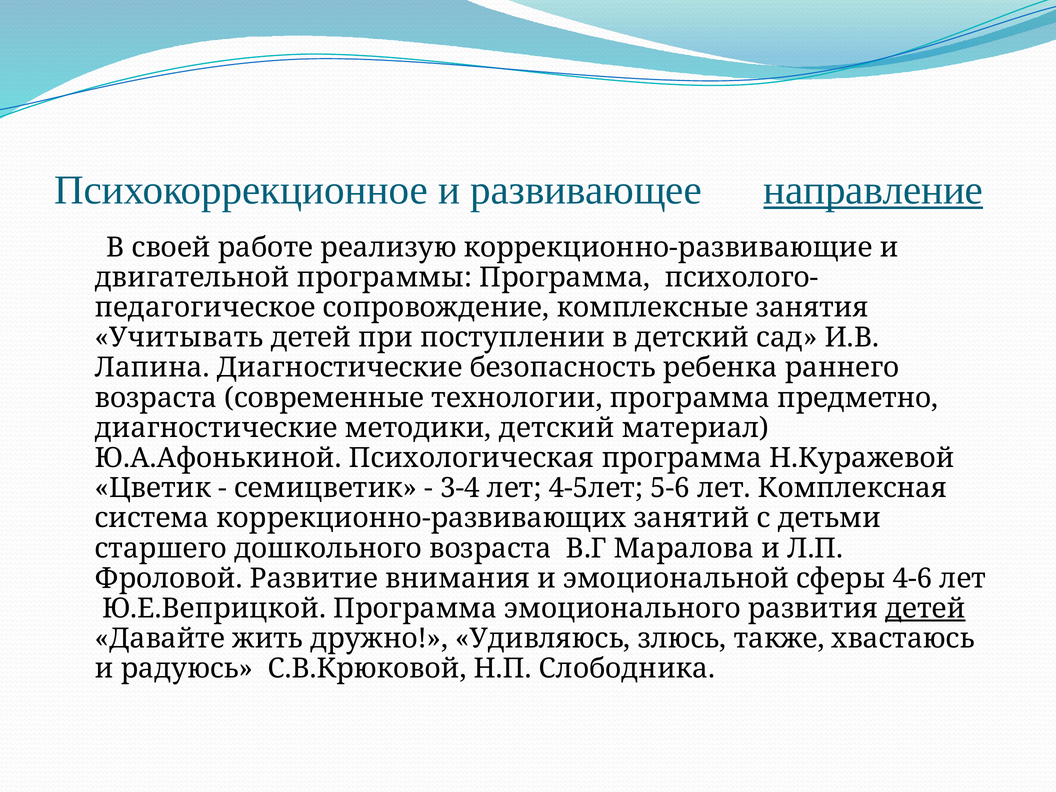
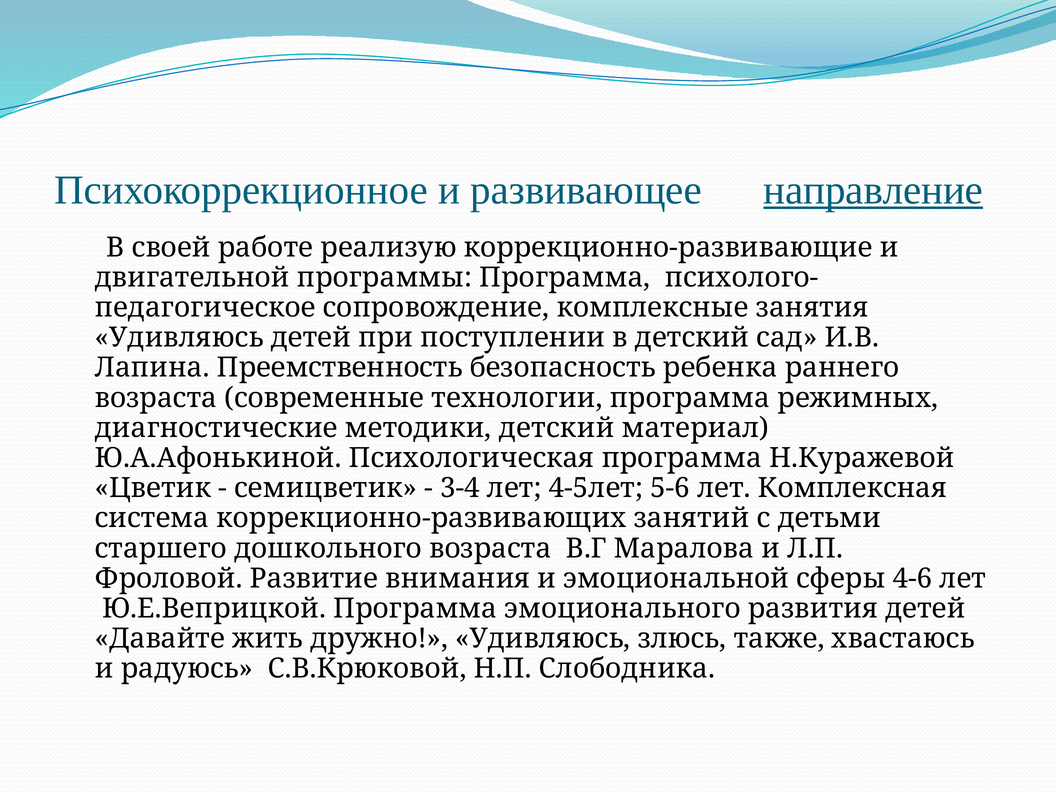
Учитывать: Учитывать -> Удивляюсь (179, 338)
Лапина Диагностические: Диагностические -> Преемственность (340, 368)
предметно: предметно -> режимных (858, 398)
детей underline: present -> none (925, 609)
